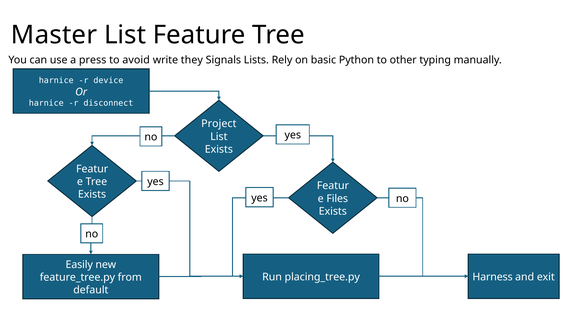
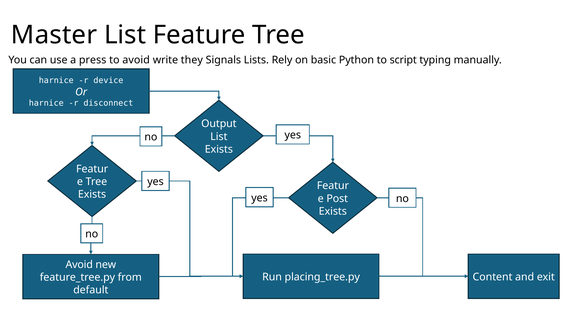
other: other -> script (403, 60)
Project: Project -> Output (219, 124)
Files: Files -> Post (337, 198)
Easily: Easily -> Avoid (79, 264)
Harness: Harness -> Content (493, 277)
